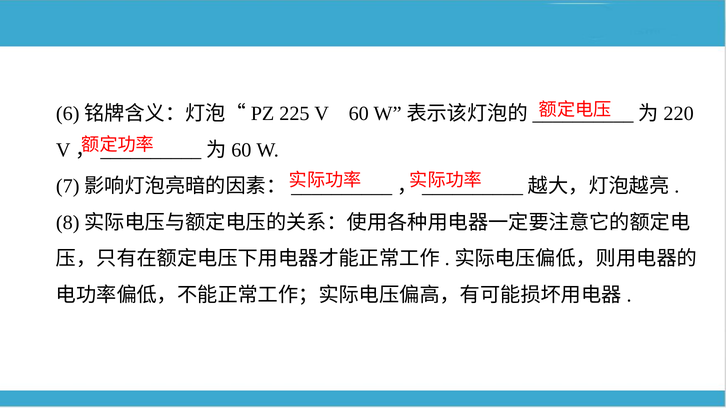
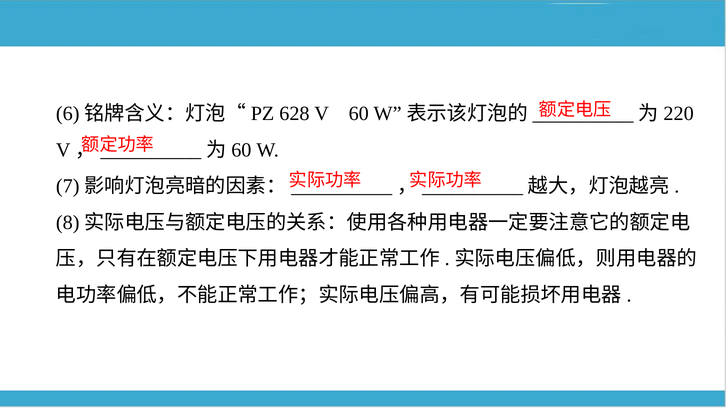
225: 225 -> 628 (294, 114)
